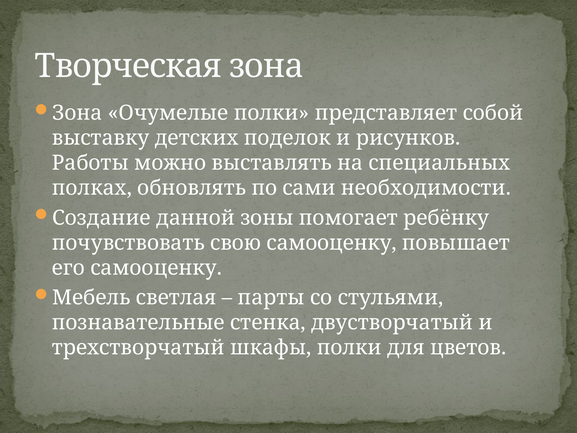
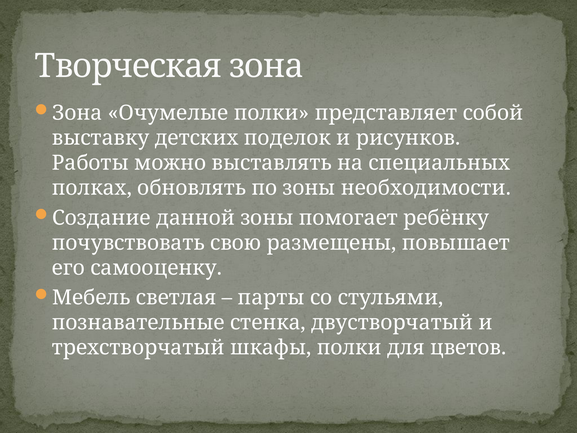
по сами: сами -> зоны (309, 188)
свою самооценку: самооценку -> размещены (332, 243)
